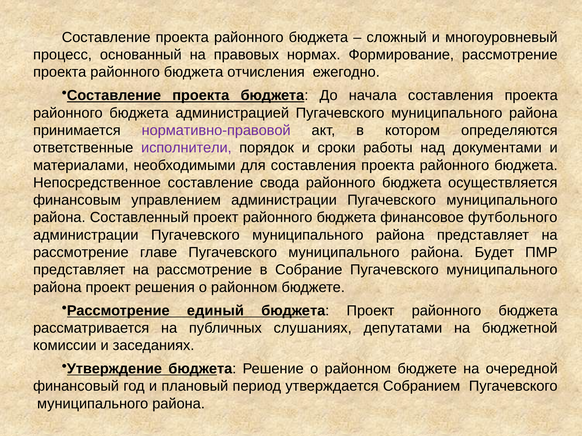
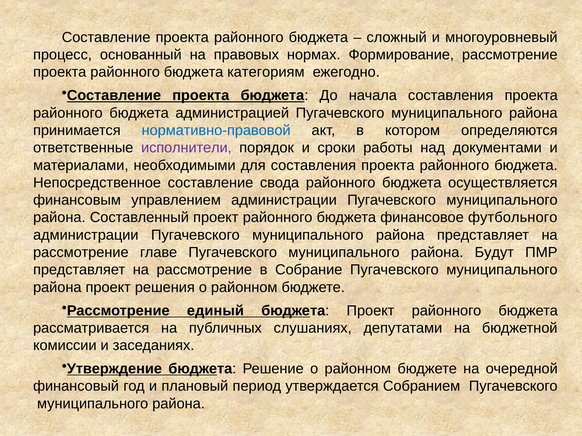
отчисления: отчисления -> категориям (266, 72)
нормативно-правовой colour: purple -> blue (216, 130)
Будет: Будет -> Будут (494, 253)
